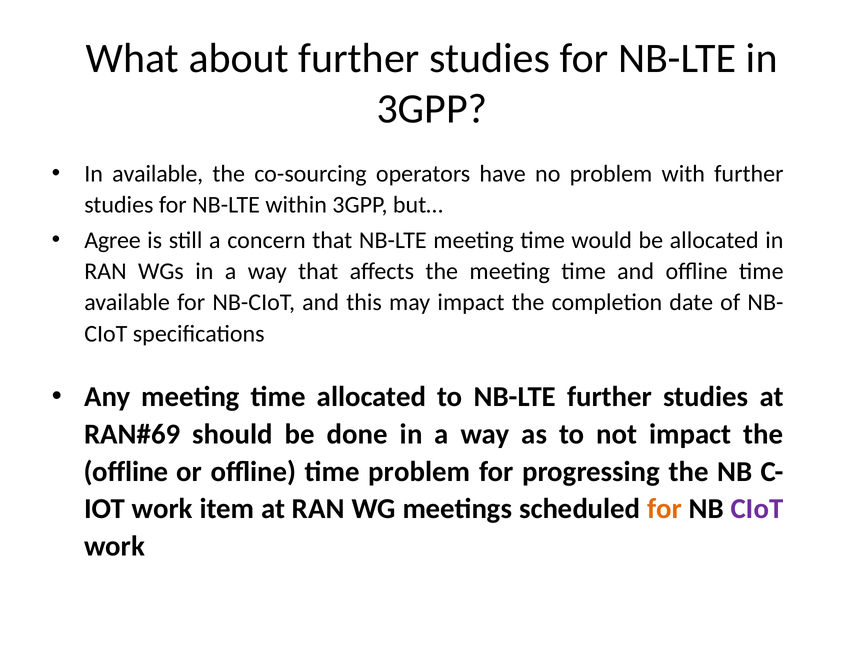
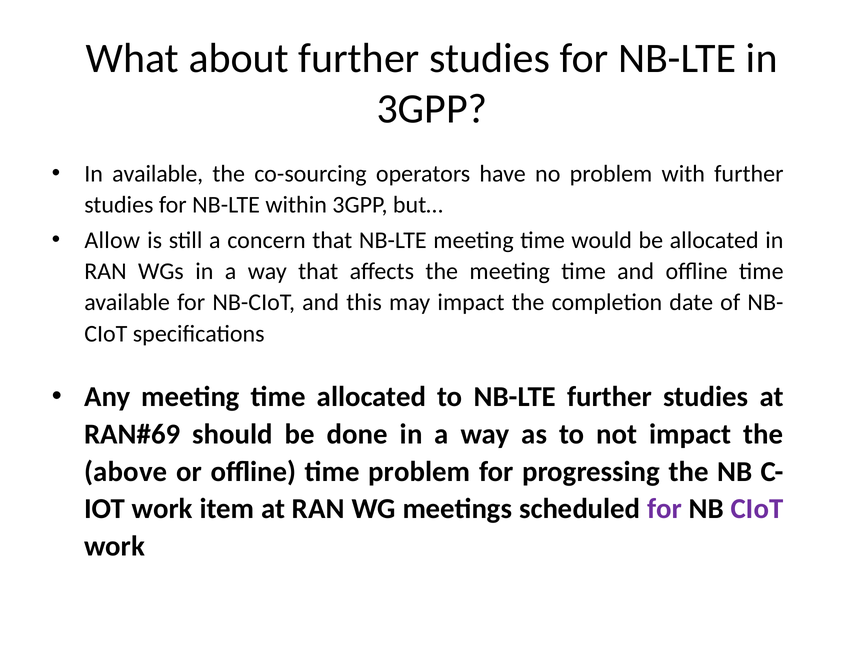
Agree: Agree -> Allow (112, 240)
offline: offline -> above (126, 472)
for colour: orange -> purple (665, 509)
